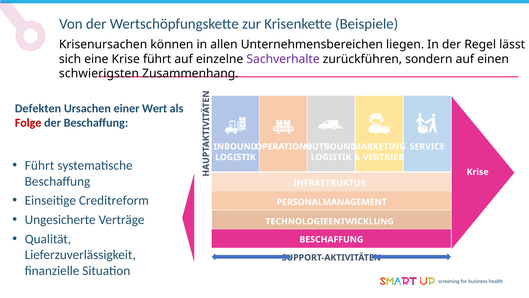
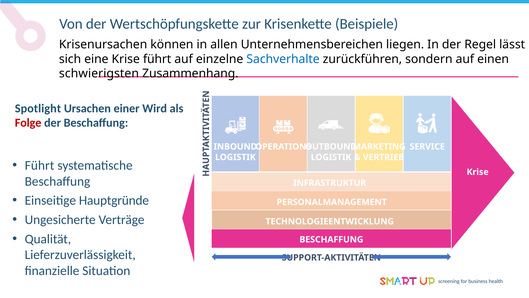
Sachverhalte colour: purple -> blue (283, 59)
Defekten: Defekten -> Spotlight (38, 108)
Wert: Wert -> Wird (155, 108)
Creditreform: Creditreform -> Hauptgründe (114, 200)
